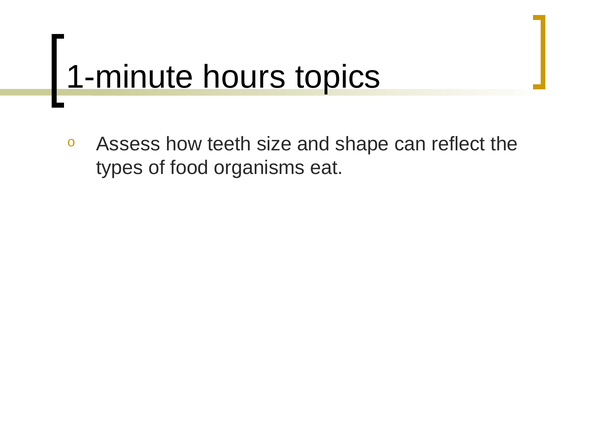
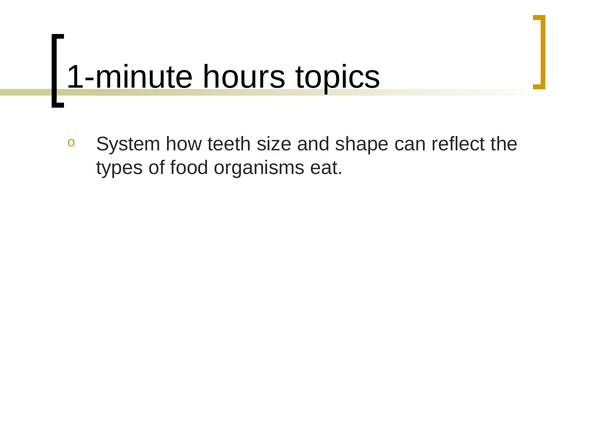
Assess: Assess -> System (128, 144)
